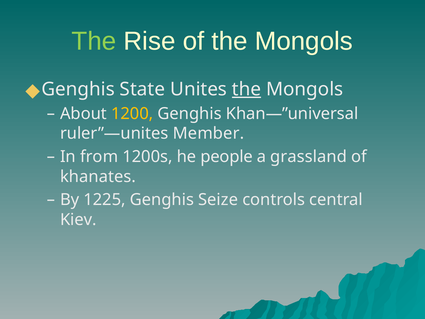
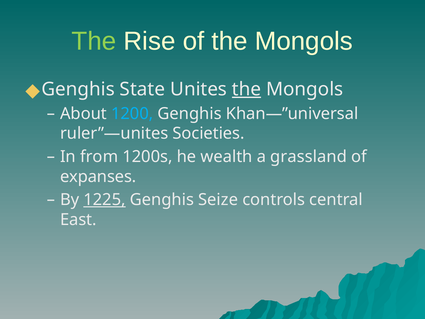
1200 colour: yellow -> light blue (132, 114)
Member: Member -> Societies (209, 133)
people: people -> wealth (227, 157)
khanates: khanates -> expanses (98, 176)
1225 underline: none -> present (105, 200)
Kiev: Kiev -> East (78, 219)
